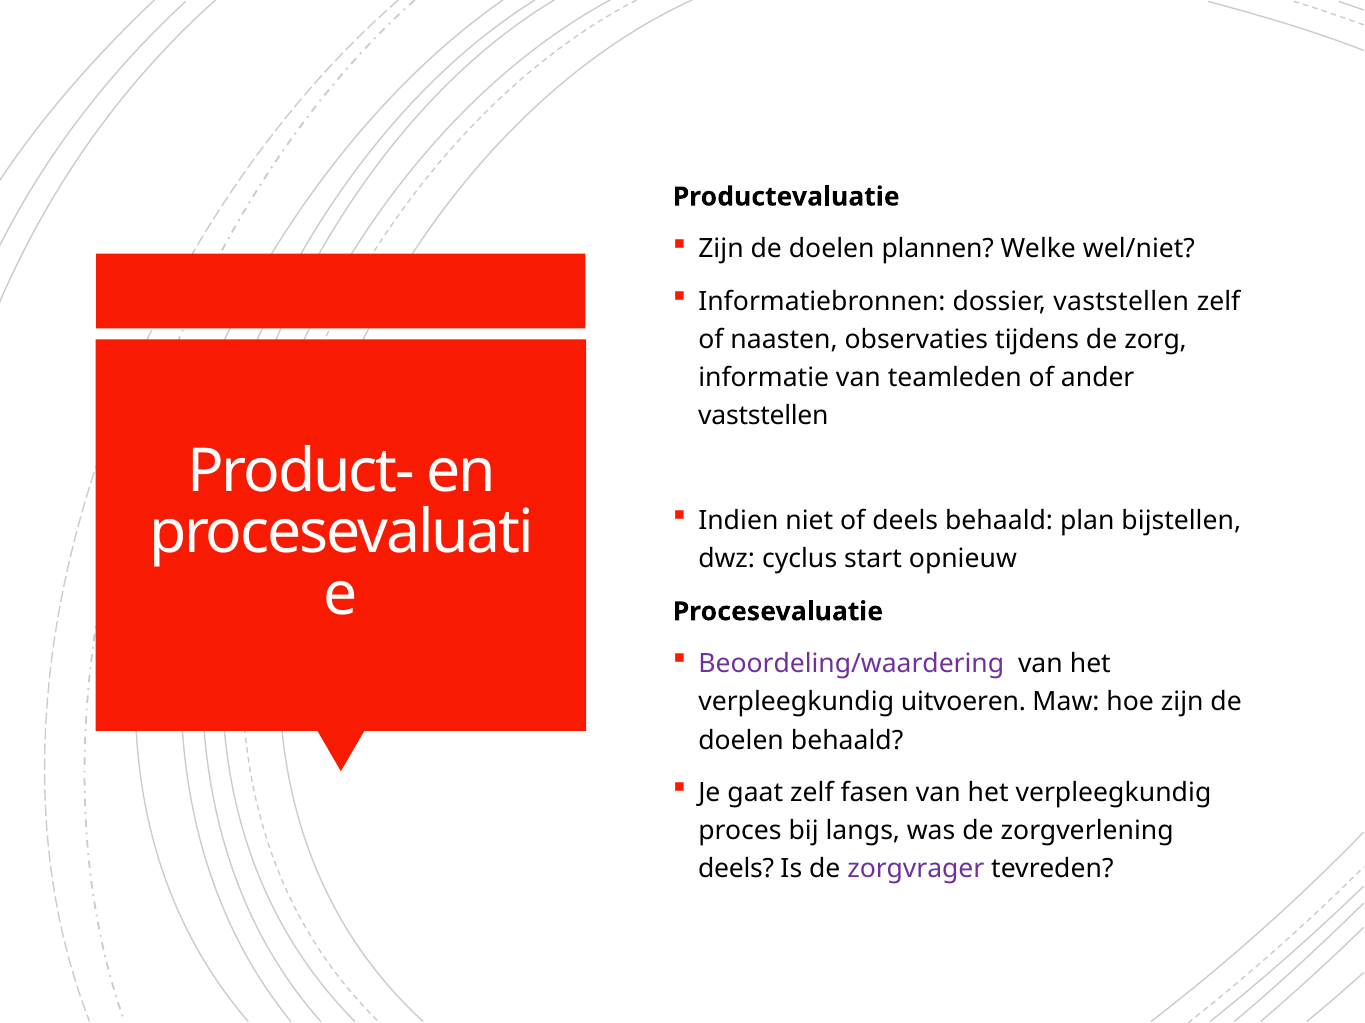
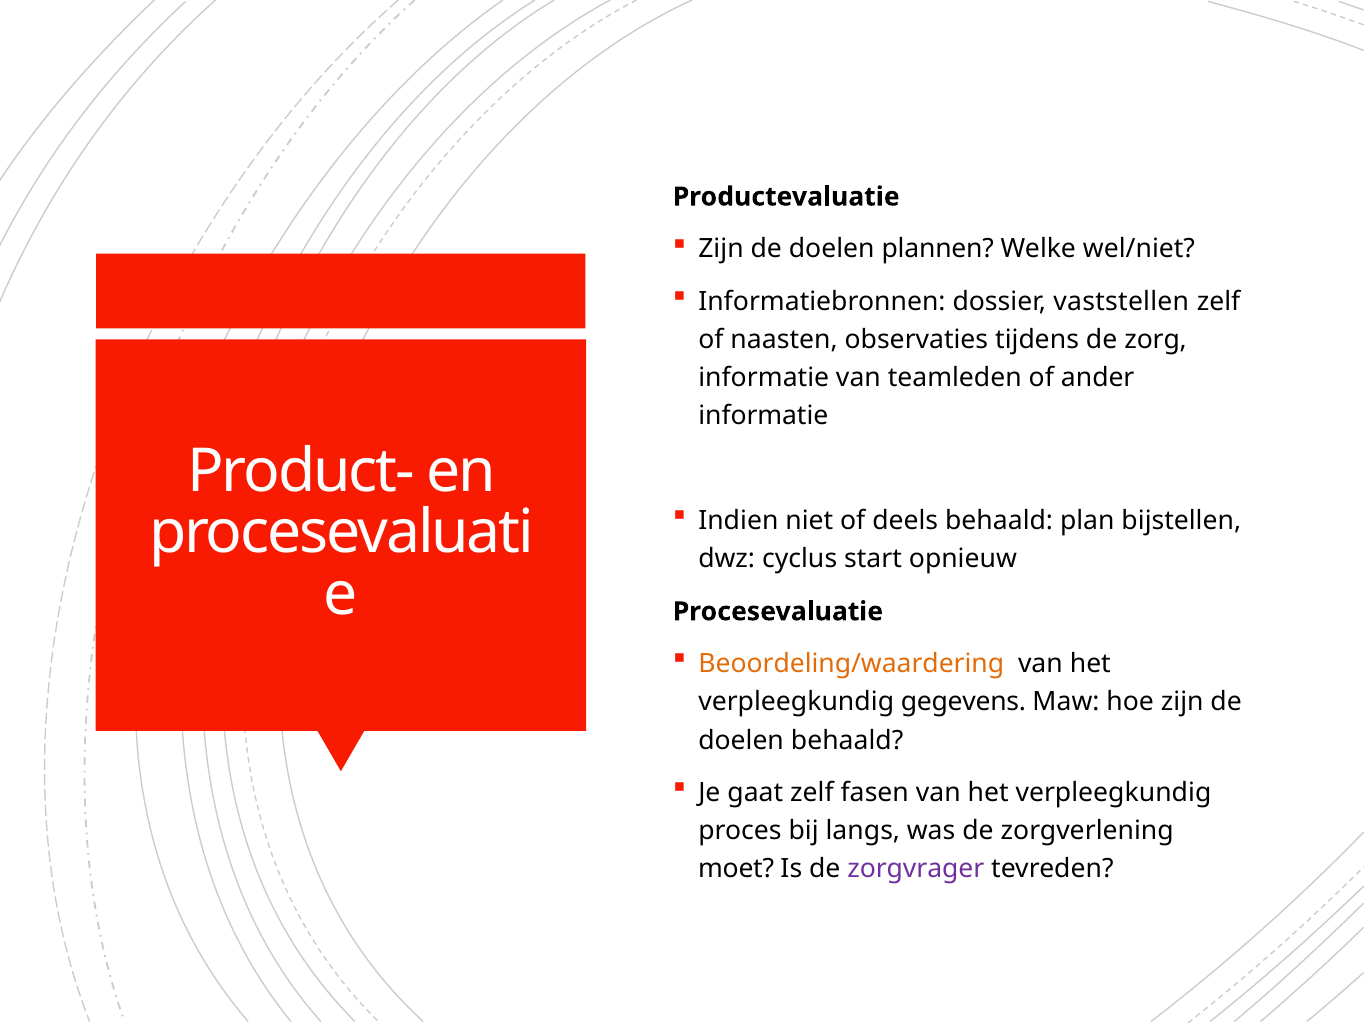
vaststellen: vaststellen -> informatie (763, 416)
Beoordeling/waardering colour: purple -> orange (851, 664)
uitvoeren: uitvoeren -> gegevens (963, 703)
deels: deels -> moet (736, 870)
